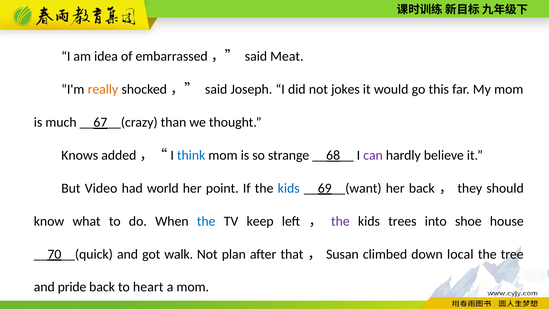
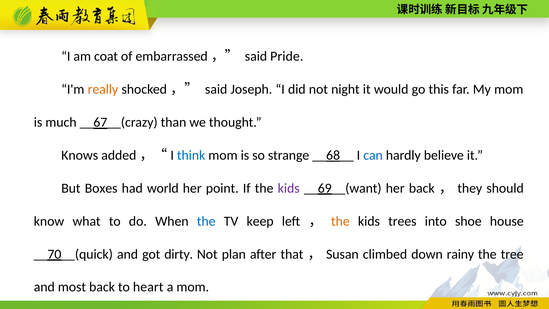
idea: idea -> coat (106, 56)
Meat: Meat -> Pride (287, 56)
jokes: jokes -> night (345, 89)
can colour: purple -> blue (373, 155)
Video: Video -> Boxes (101, 188)
kids colour: blue -> purple (289, 188)
the colour: purple -> orange (340, 221)
walk: walk -> dirty (179, 254)
local: local -> rainy (460, 254)
pride: pride -> most (72, 287)
